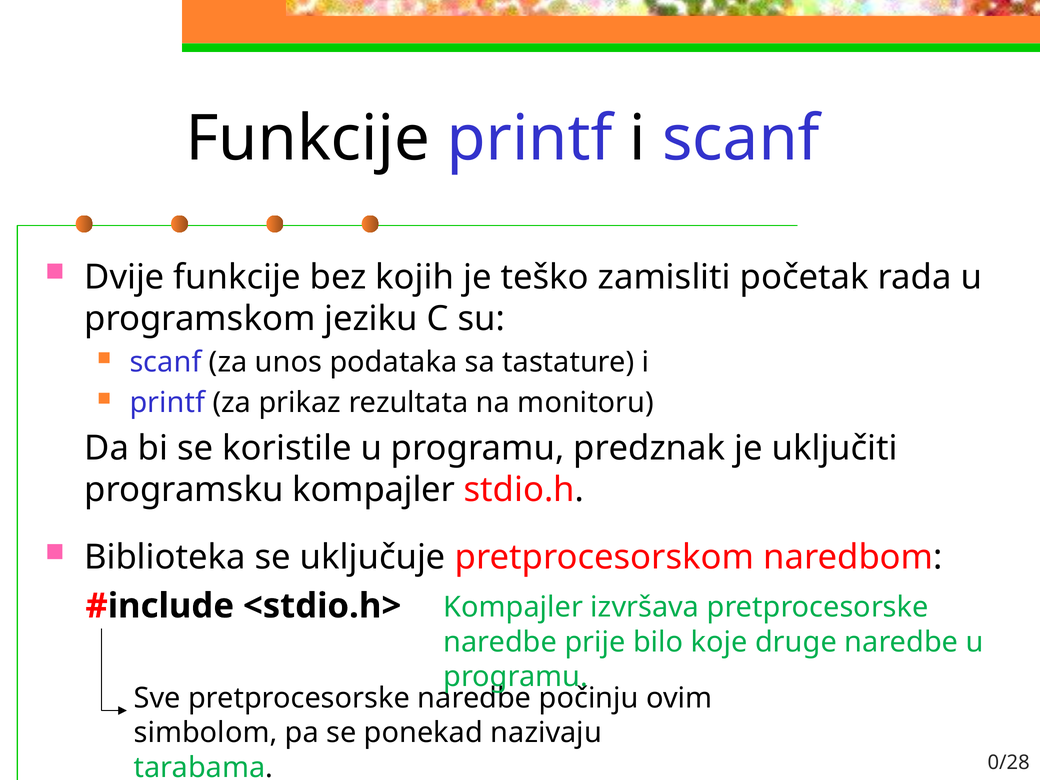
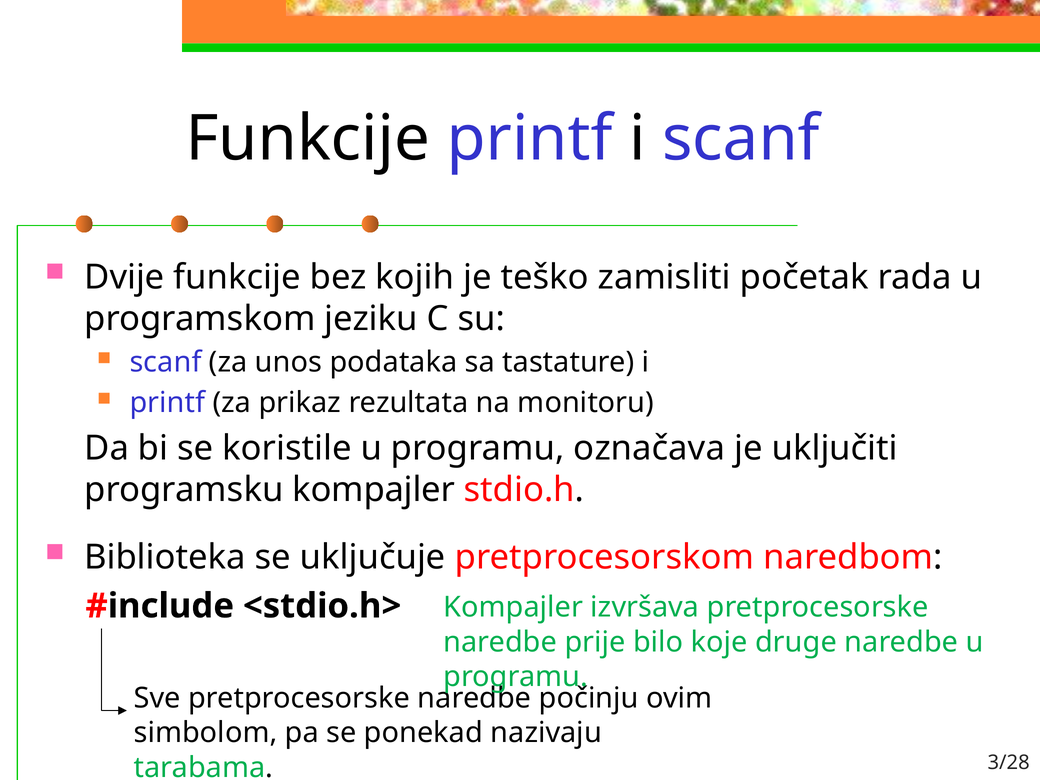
predznak: predznak -> označava (649, 448)
0/28: 0/28 -> 3/28 (1009, 763)
